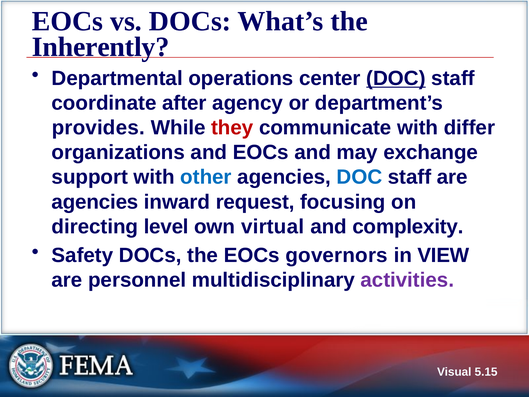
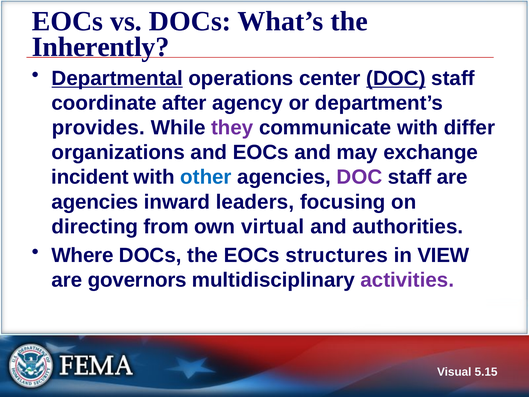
Departmental underline: none -> present (117, 78)
they colour: red -> purple (232, 128)
support: support -> incident (90, 177)
DOC colour: blue -> purple (359, 177)
request: request -> leaders (255, 202)
level: level -> from (166, 226)
complexity: complexity -> authorities (408, 226)
Safety: Safety -> Where (82, 255)
governors: governors -> structures (337, 255)
personnel: personnel -> governors (137, 280)
